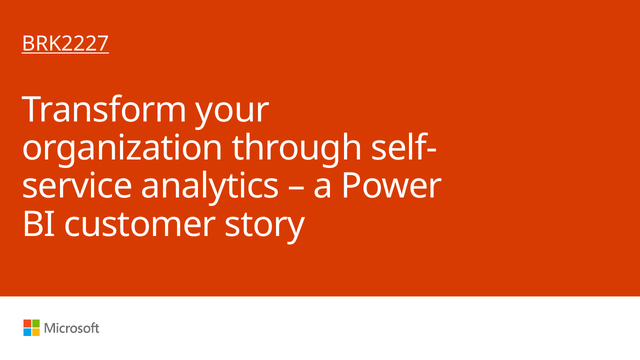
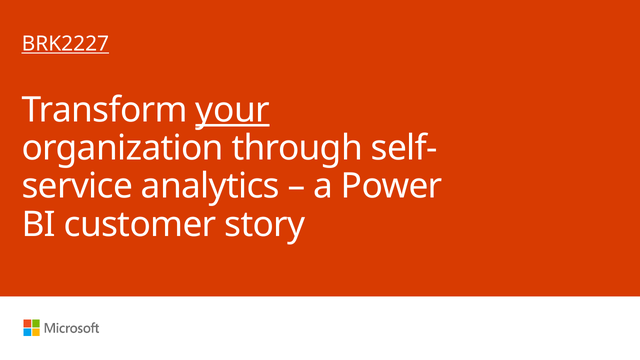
your underline: none -> present (233, 110)
